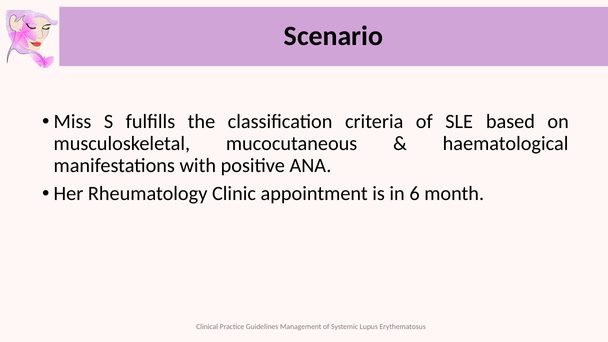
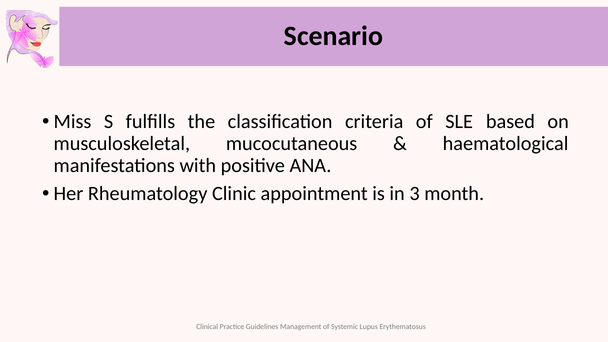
6: 6 -> 3 (415, 194)
